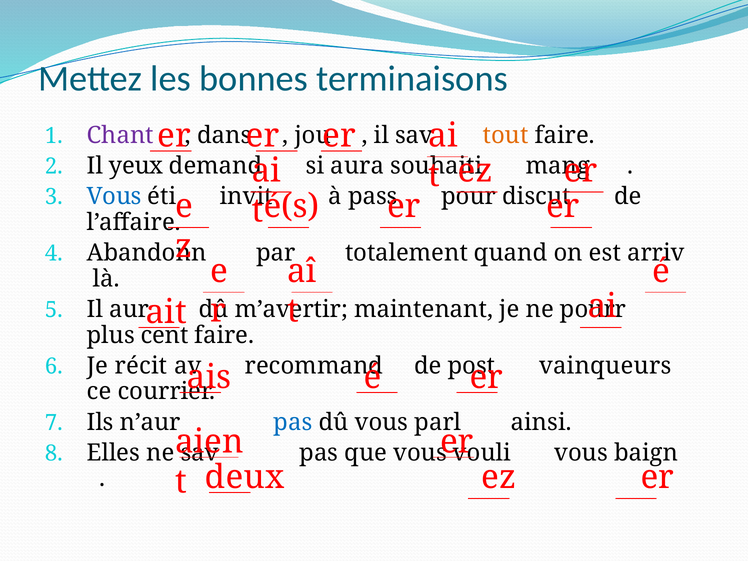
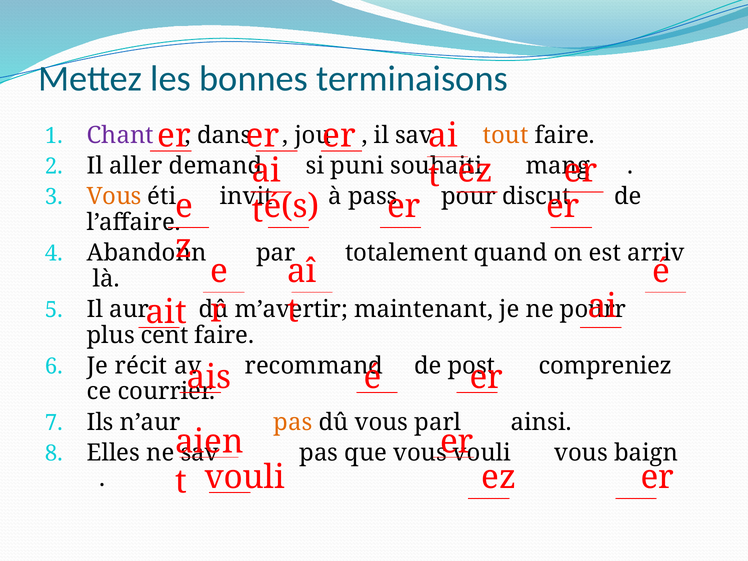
yeux: yeux -> aller (136, 166)
aura: aura -> puni (357, 166)
Vous colour: blue -> orange (114, 196)
vainqueurs: vainqueurs -> compreniez (605, 366)
pas colour: blue -> orange (293, 422)
deux: deux -> vouli (245, 477)
